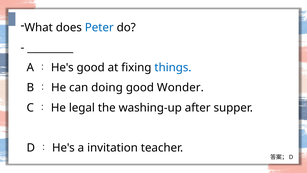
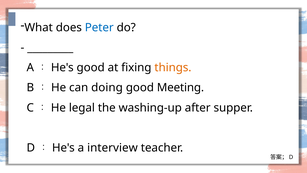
things colour: blue -> orange (173, 67)
Wonder: Wonder -> Meeting (180, 88)
invitation: invitation -> interview (112, 148)
